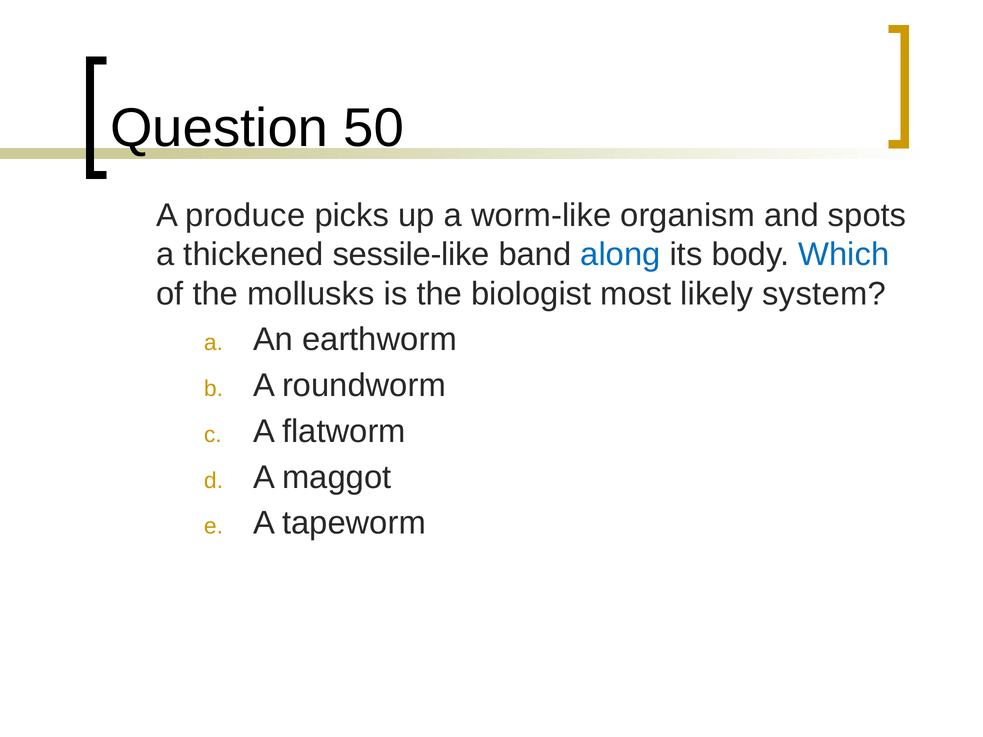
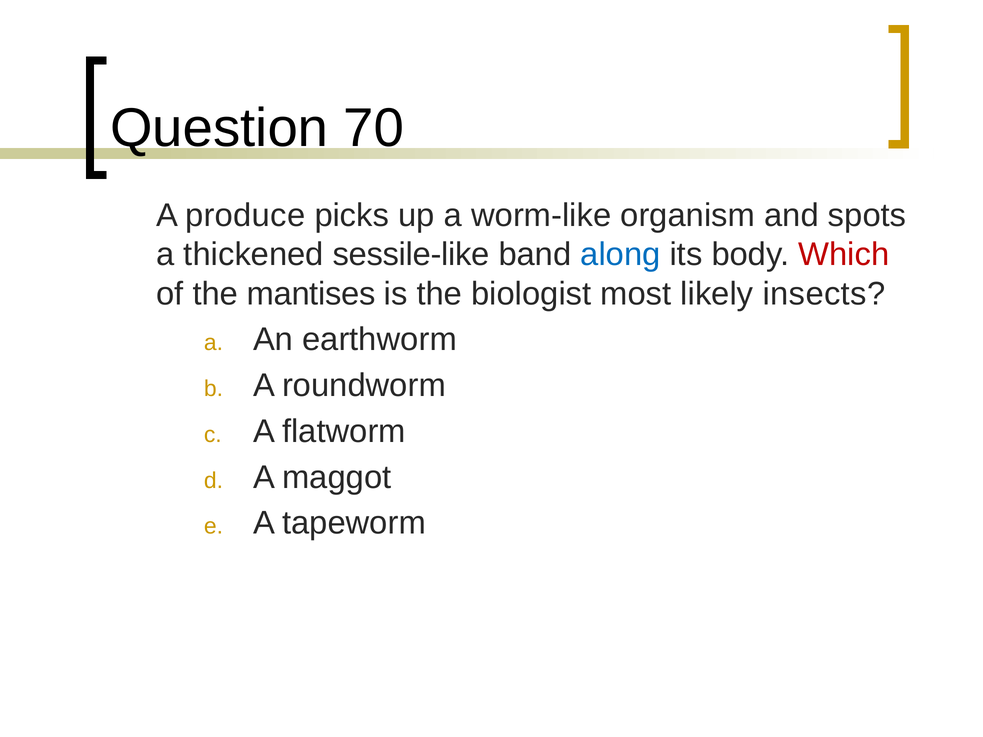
50: 50 -> 70 (374, 128)
Which colour: blue -> red (844, 255)
mollusks: mollusks -> mantises (311, 294)
system: system -> insects (824, 294)
